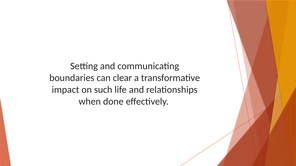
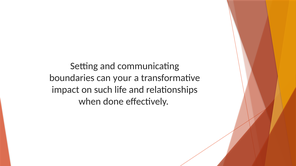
clear: clear -> your (122, 78)
